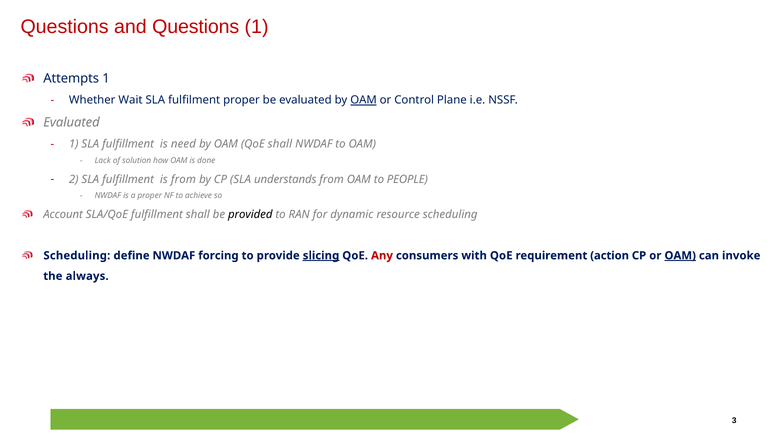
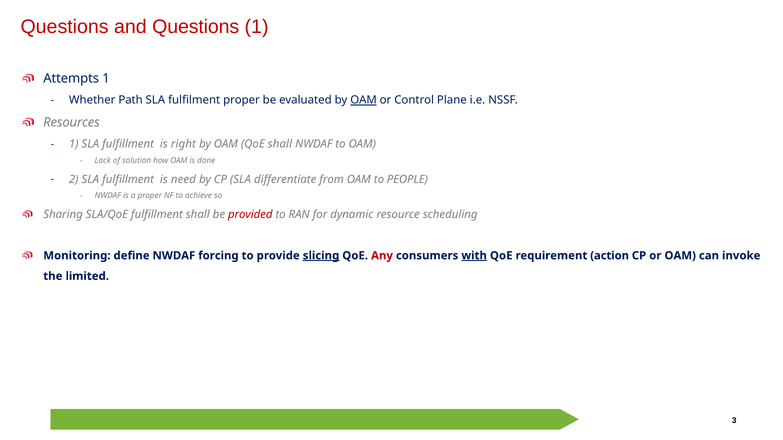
Wait: Wait -> Path (131, 100)
Evaluated: Evaluated -> Resources (72, 123)
need: need -> right (183, 144)
is from: from -> need (183, 179)
understands: understands -> differentiate (285, 179)
Account: Account -> Sharing (63, 215)
provided colour: black -> red (250, 215)
Scheduling: Scheduling -> Monitoring (77, 256)
with underline: none -> present (474, 256)
OAM underline: present -> none (680, 256)
always: always -> limited (87, 276)
